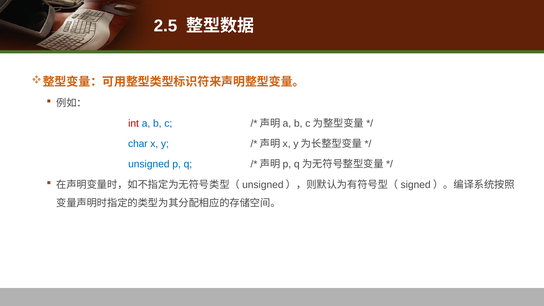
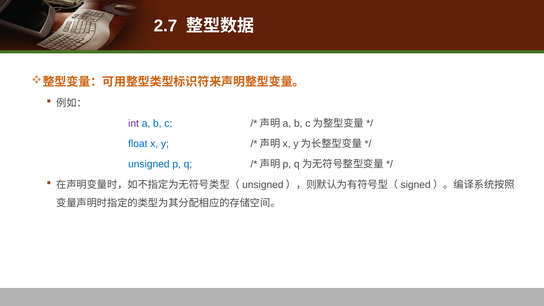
2.5: 2.5 -> 2.7 (165, 26)
int colour: red -> purple (134, 123)
char: char -> float (138, 144)
